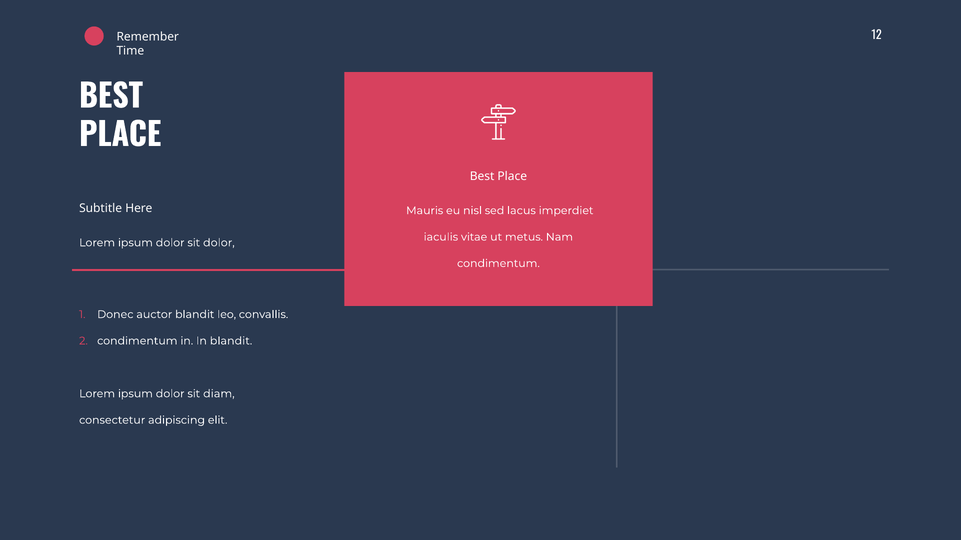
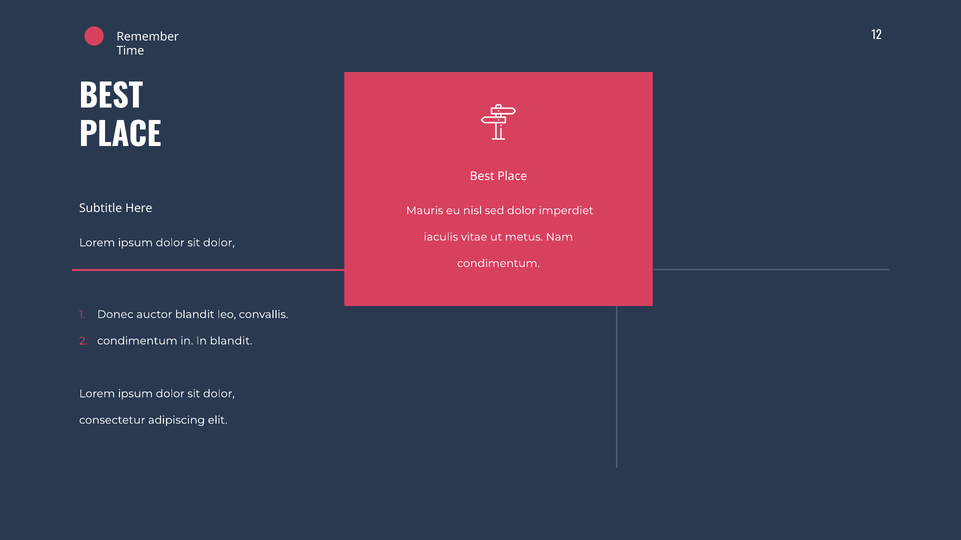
sed lacus: lacus -> dolor (521, 211)
diam: diam -> dolor (219, 394)
